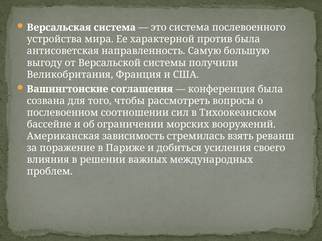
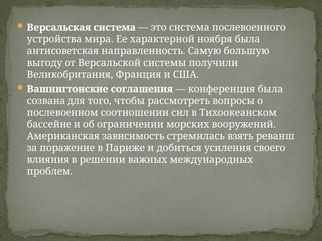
против: против -> ноября (215, 39)
